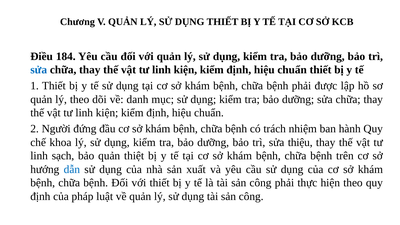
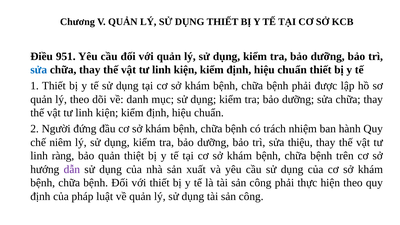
184: 184 -> 951 (66, 56)
khoa: khoa -> niêm (61, 142)
sạch: sạch -> ràng (63, 156)
dẫn colour: blue -> purple (72, 169)
